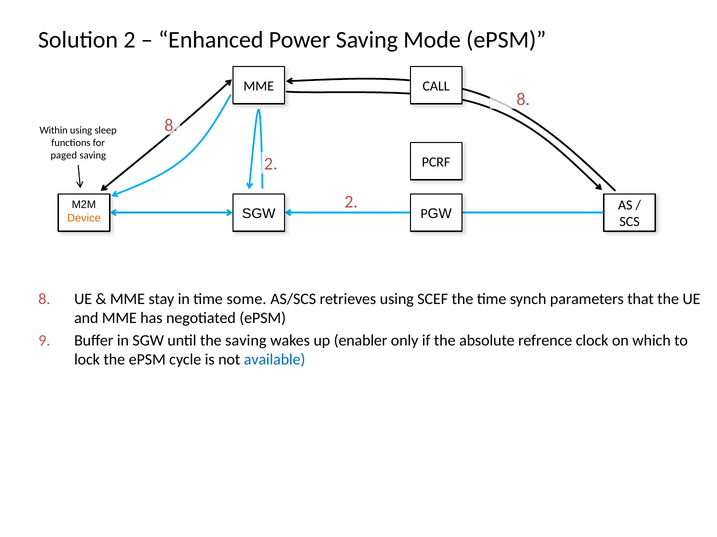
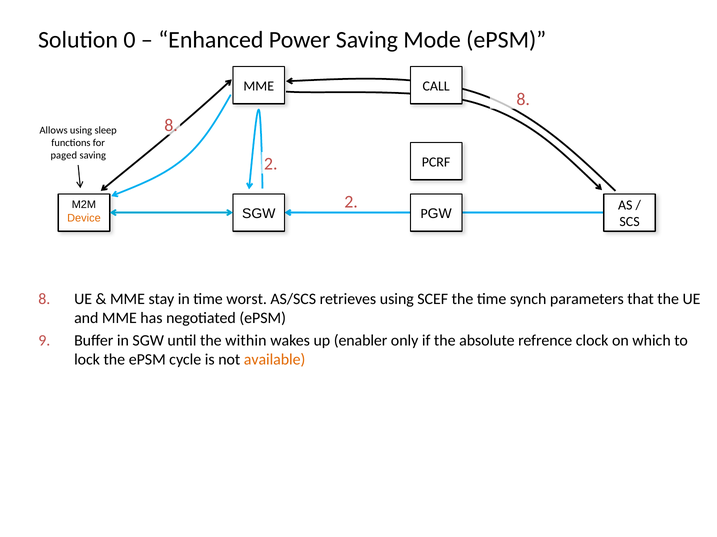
Solution 2: 2 -> 0 (129, 40)
Within: Within -> Allows (54, 131)
some: some -> worst (247, 300)
the saving: saving -> within (246, 341)
available colour: blue -> orange (275, 360)
